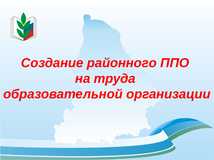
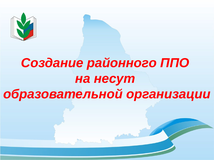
труда: труда -> несут (115, 79)
